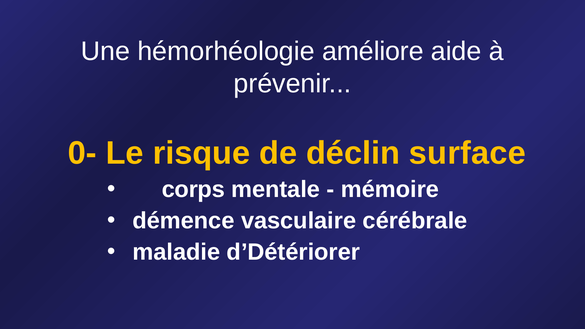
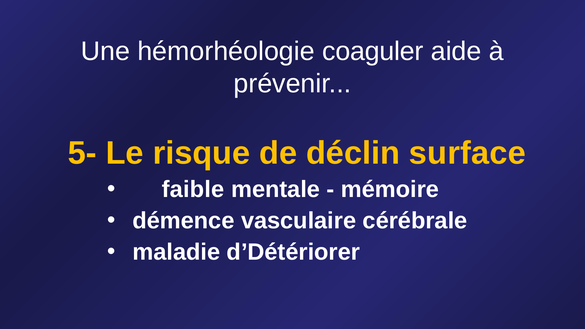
améliore: améliore -> coaguler (373, 51)
0-: 0- -> 5- (82, 153)
corps: corps -> faible (193, 189)
